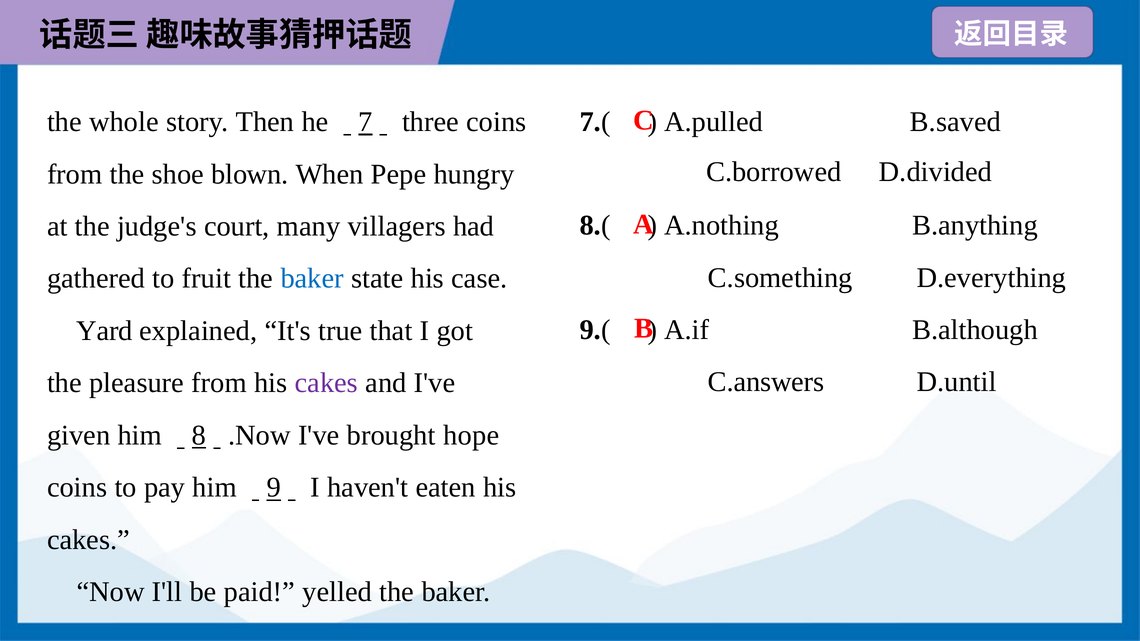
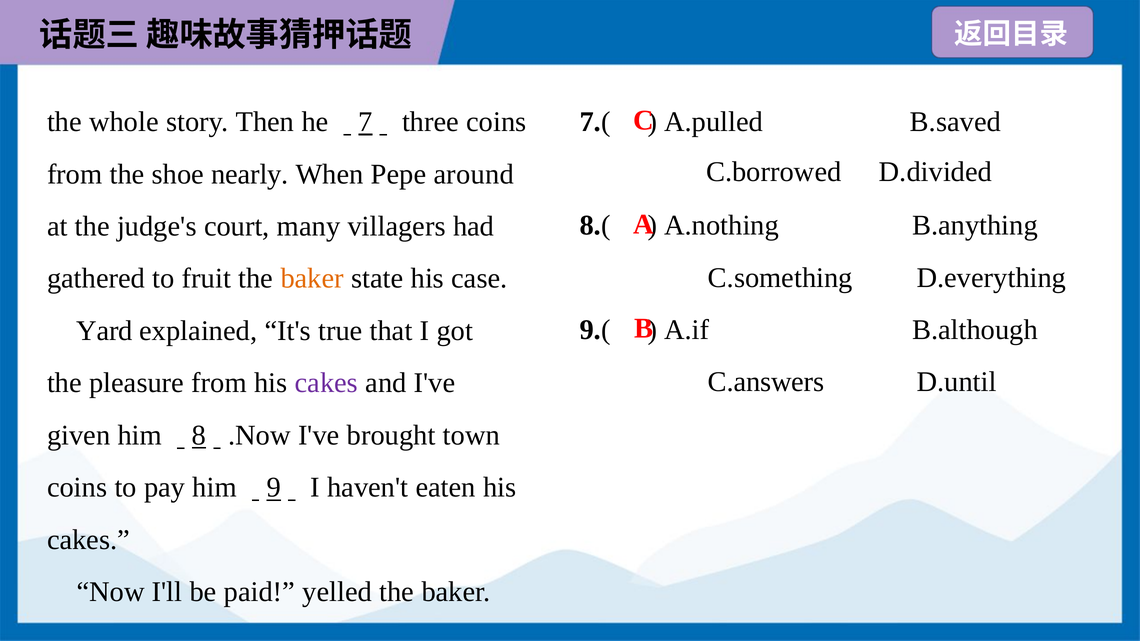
blown: blown -> nearly (250, 174)
hungry: hungry -> around (474, 174)
baker colour: blue -> orange (312, 279)
hope: hope -> town (471, 435)
